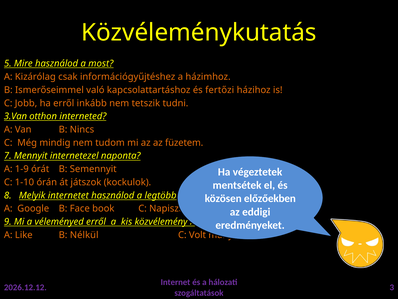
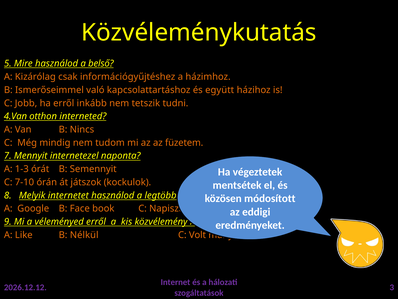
most: most -> belső (101, 63)
fertőzi: fertőzi -> együtt (220, 90)
3.Van: 3.Van -> 4.Van (15, 116)
1-9: 1-9 -> 1-3 (22, 169)
1-10: 1-10 -> 7-10 (24, 182)
előzőekben: előzőekben -> módosított (270, 198)
